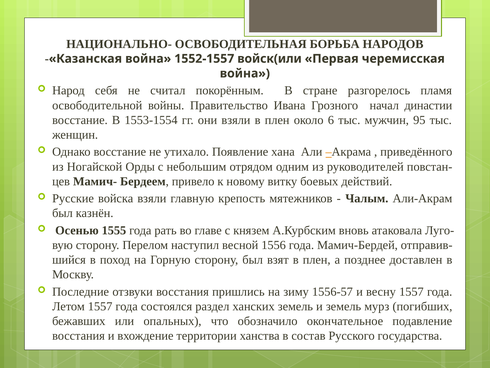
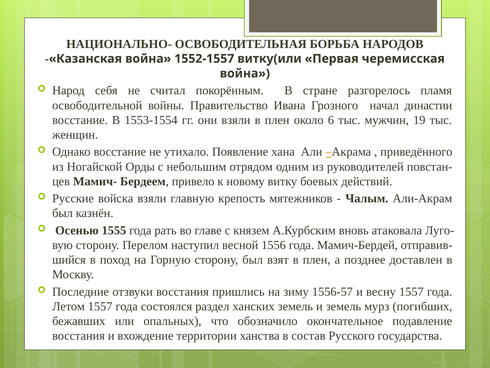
войск(или: войск(или -> витку(или (269, 59)
95: 95 -> 19 (419, 120)
